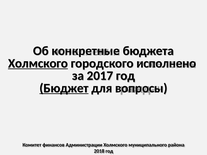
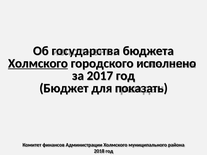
конкретные: конкретные -> государства (86, 51)
Бюджет underline: present -> none (64, 88)
вопросы: вопросы -> показать (141, 88)
